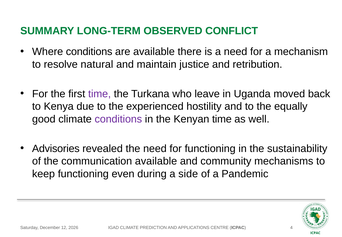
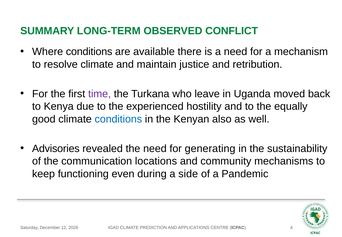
resolve natural: natural -> climate (97, 64)
conditions colour: purple -> blue (118, 119)
Kenyan time: time -> also (222, 119)
for functioning: functioning -> generating (210, 148)
communication available: available -> locations (156, 161)
